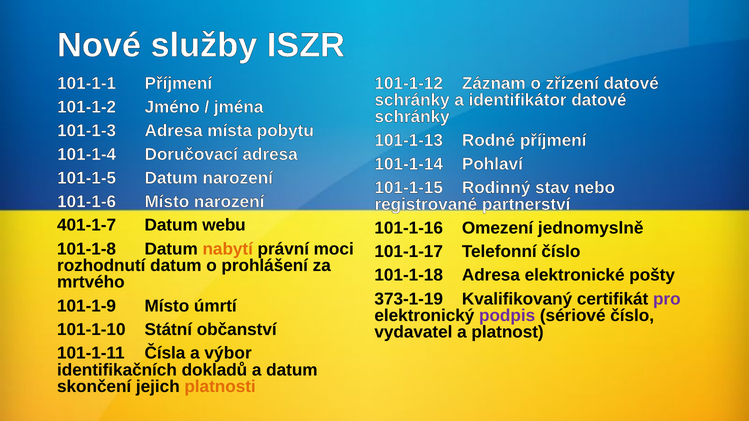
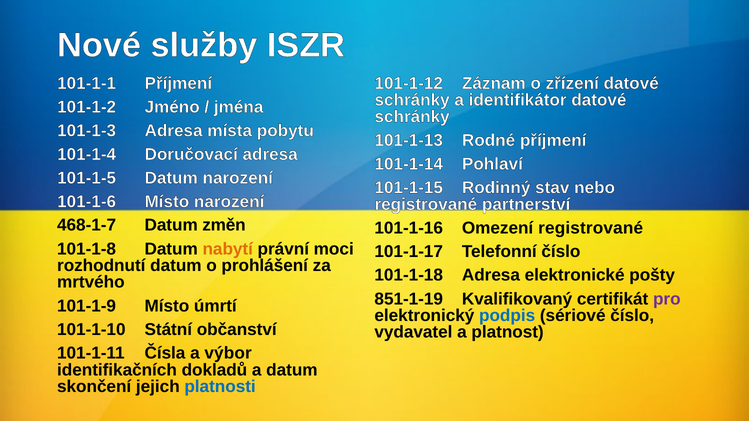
401-1-7: 401-1-7 -> 468-1-7 (87, 225)
webu: webu -> změn (224, 225)
Omezení jednomyslně: jednomyslně -> registrované (591, 228)
373-1-19: 373-1-19 -> 851-1-19 (409, 299)
podpis colour: purple -> blue (507, 316)
platnosti colour: orange -> blue (220, 387)
